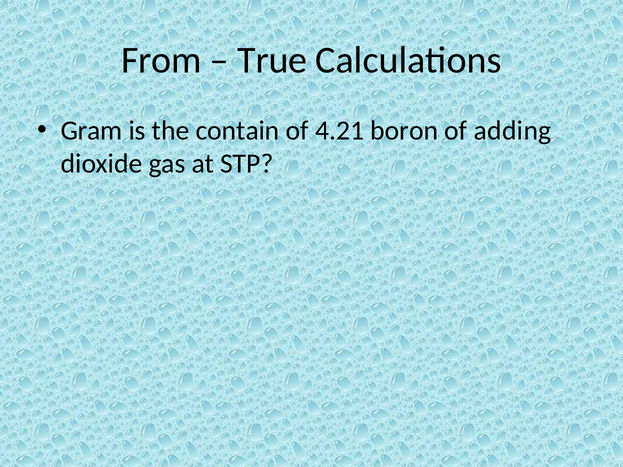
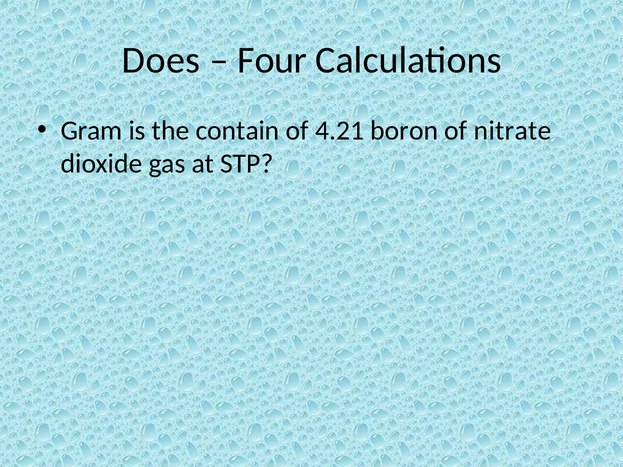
From: From -> Does (161, 60)
True: True -> Four (272, 60)
adding: adding -> nitrate (513, 131)
